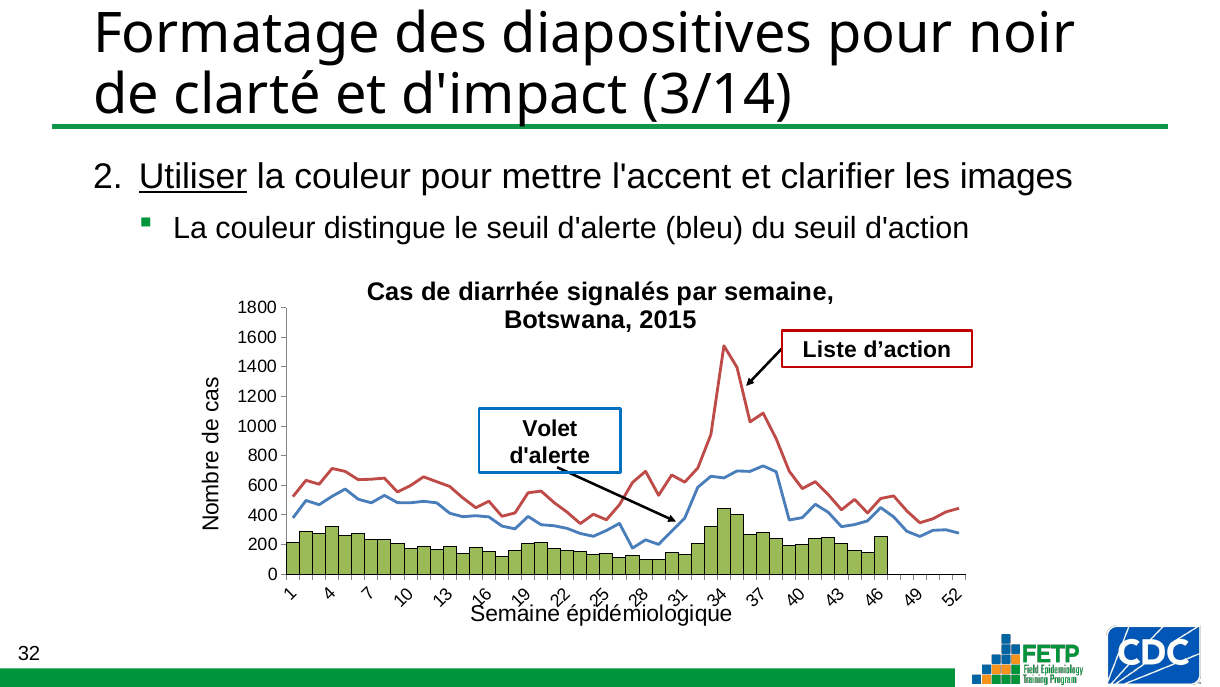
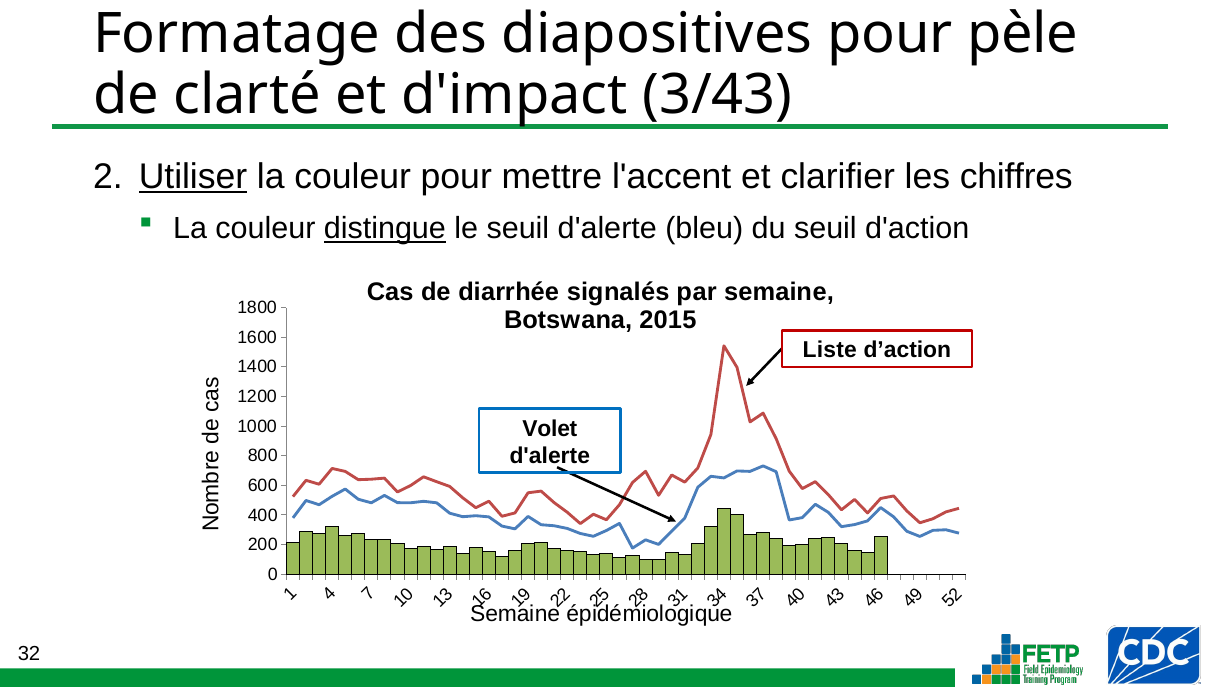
noir: noir -> pèle (1023, 34)
3/14: 3/14 -> 3/43 (718, 95)
images: images -> chiffres (1016, 176)
distingue underline: none -> present (385, 228)
